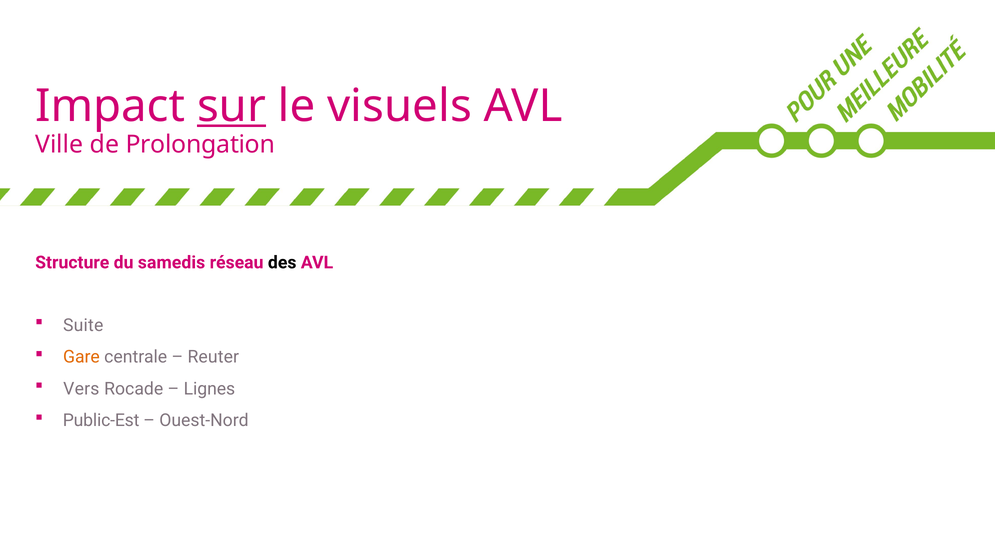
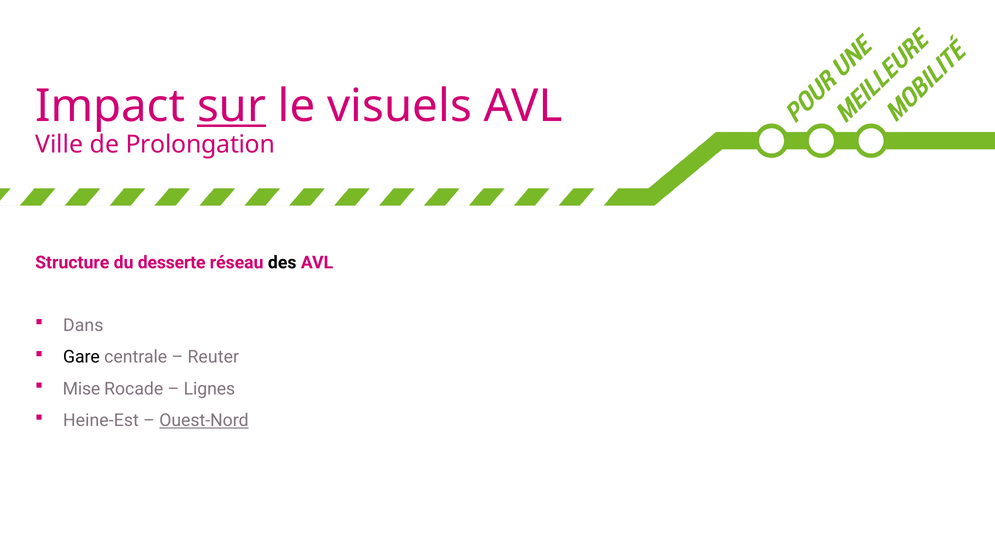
samedis: samedis -> desserte (172, 262)
Suite: Suite -> Dans (83, 325)
Gare colour: orange -> black (81, 357)
Vers: Vers -> Mise (81, 389)
Public-Est: Public-Est -> Heine-Est (101, 420)
Ouest-Nord underline: none -> present (204, 420)
